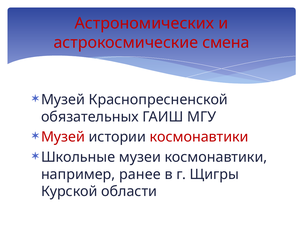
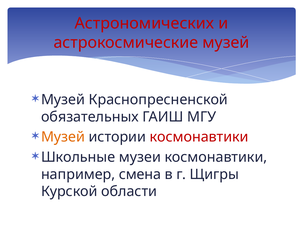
астрокосмические смена: смена -> музей (226, 43)
Музей colour: red -> orange (63, 137)
ранее: ранее -> смена (140, 174)
